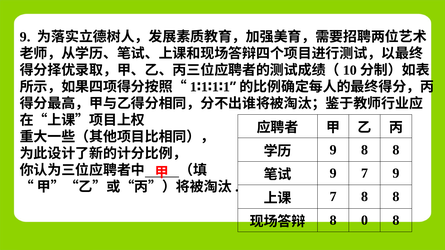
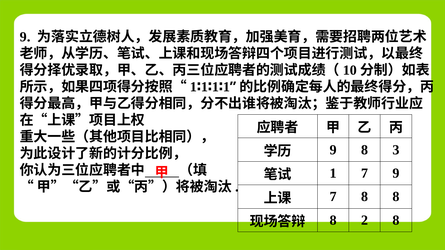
9 8 8: 8 -> 3 (396, 150)
9: 9 -> 1 (333, 173)
0: 0 -> 2 (365, 220)
